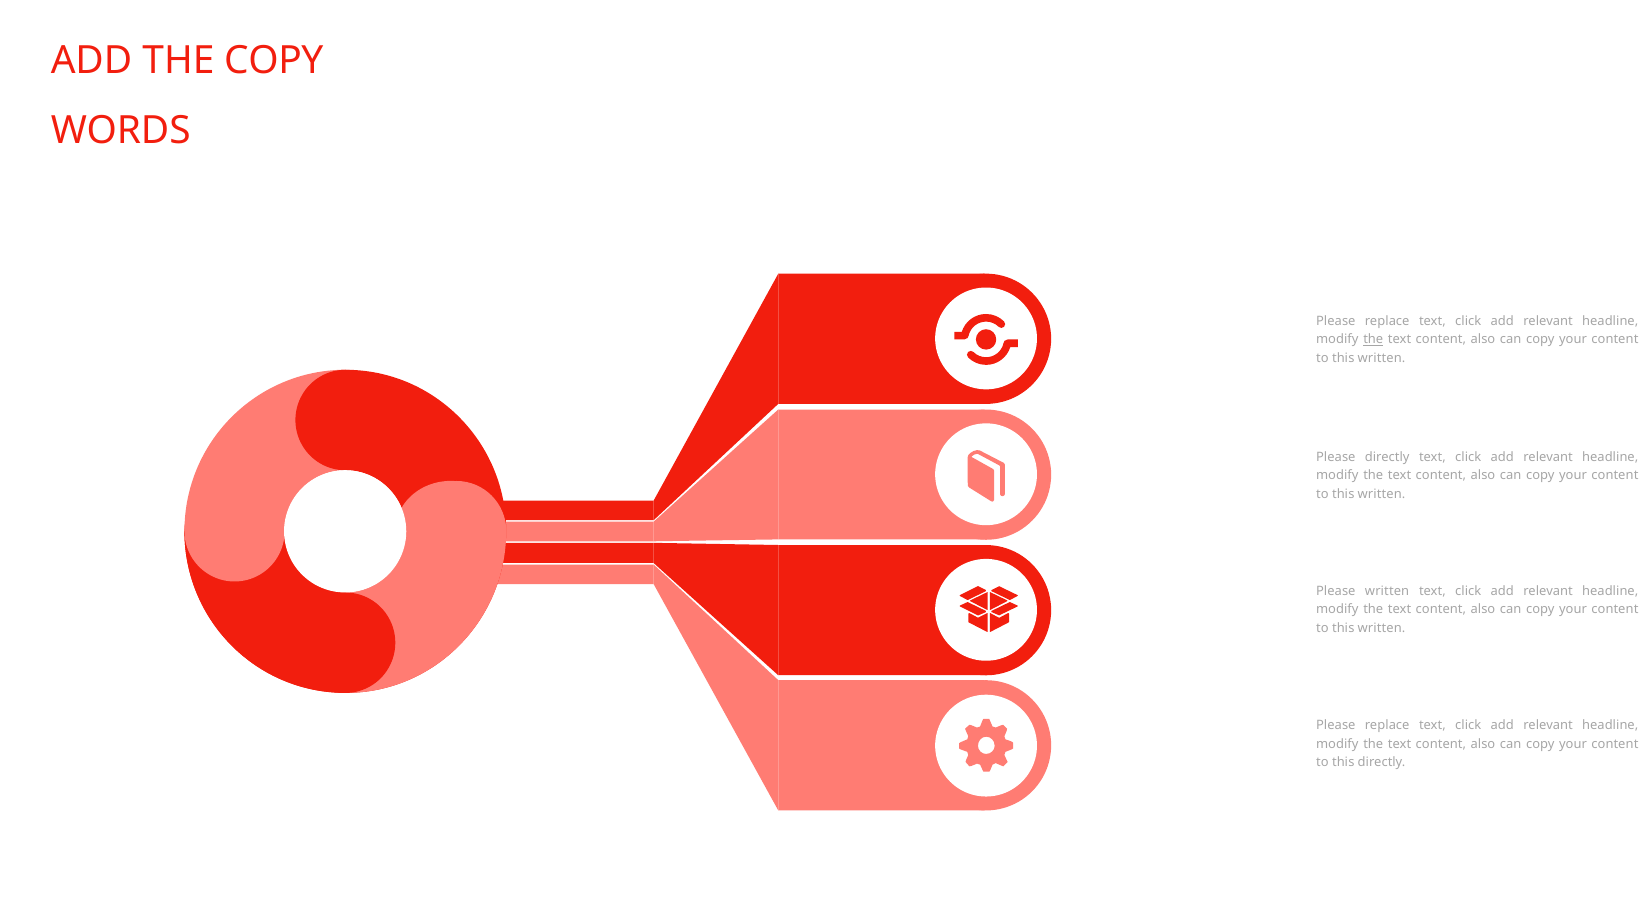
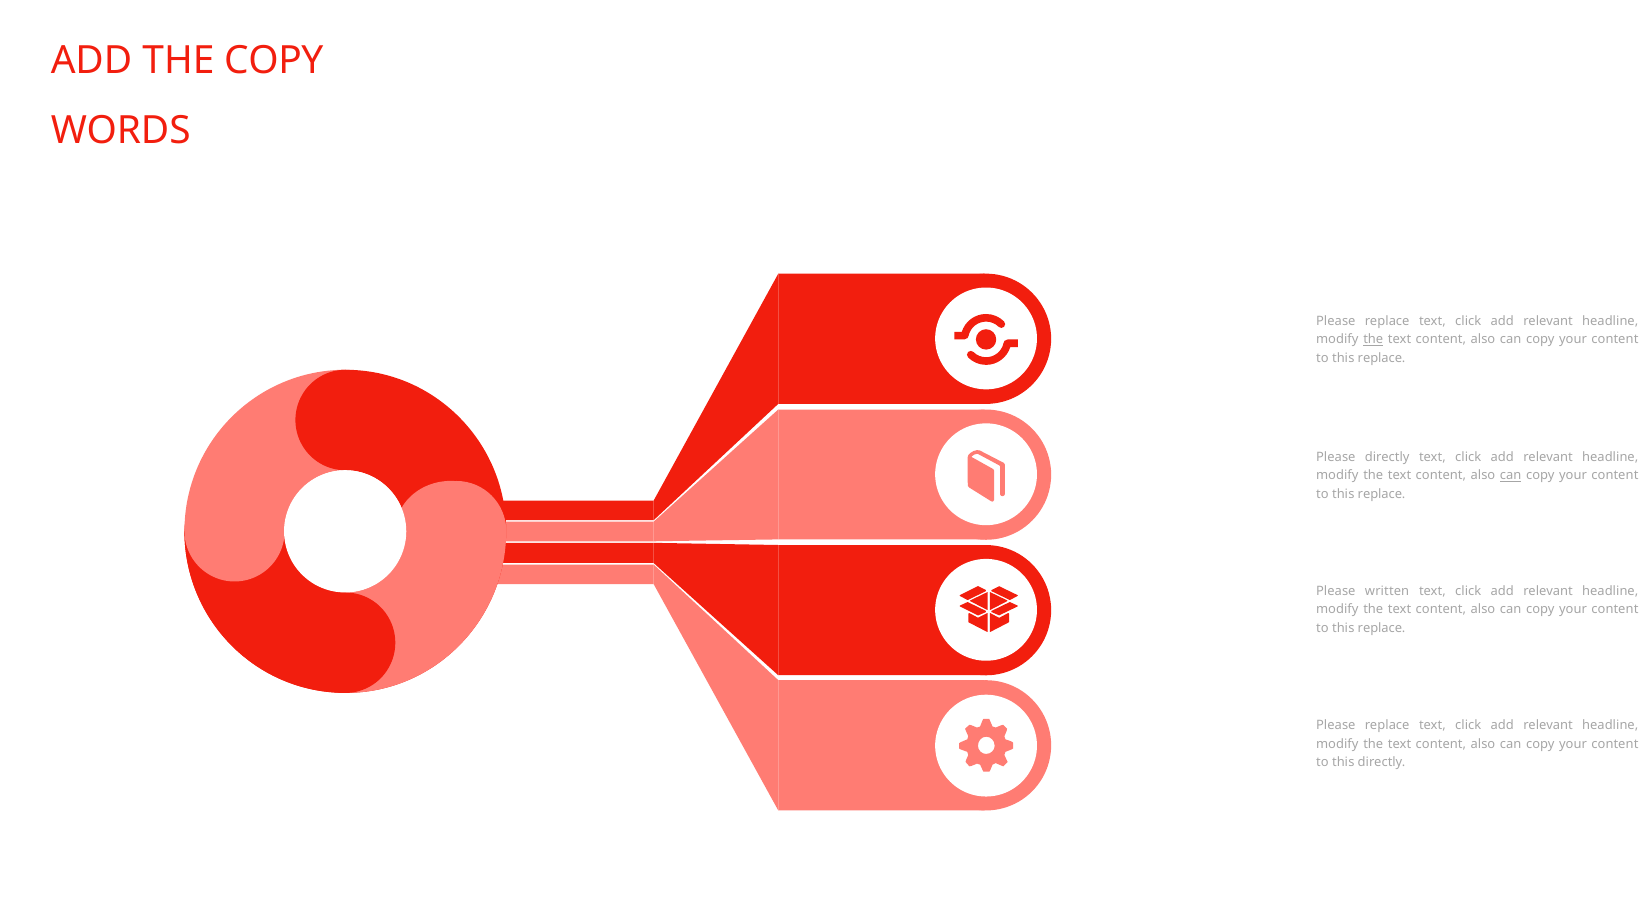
written: written -> replace (1382, 358)
can underline: none -> present (1511, 475)
written: written -> replace (1382, 494)
written: written -> replace (1382, 628)
